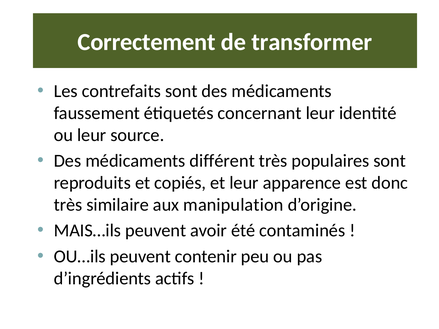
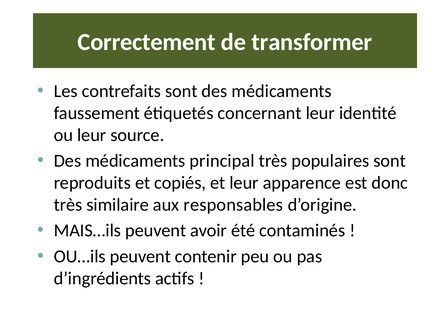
différent: différent -> principal (222, 161)
manipulation: manipulation -> responsables (233, 205)
